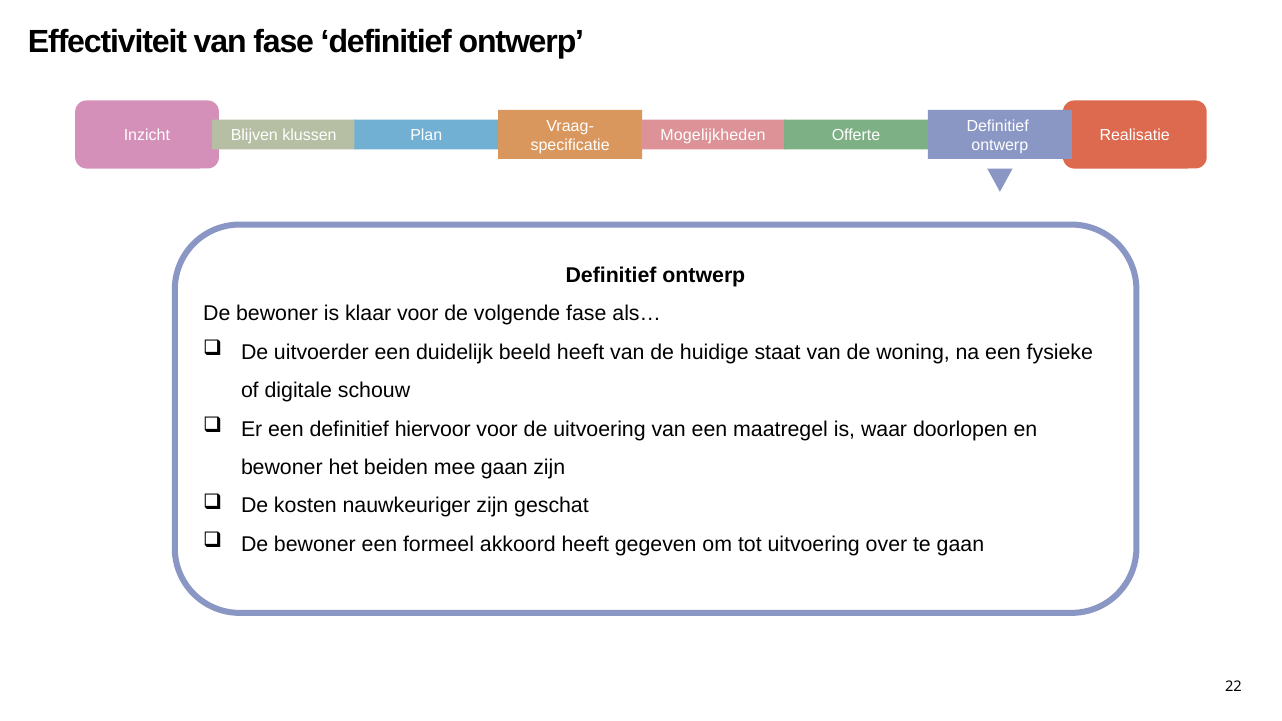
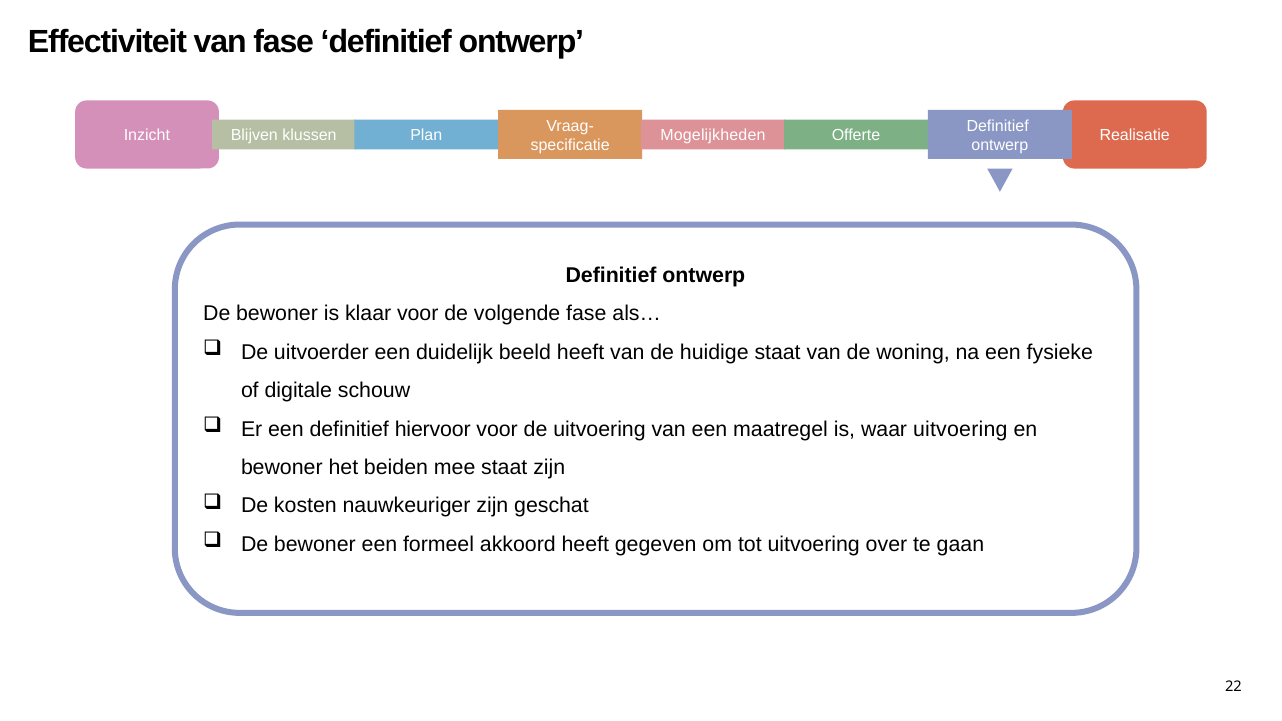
waar doorlopen: doorlopen -> uitvoering (960, 429)
mee gaan: gaan -> staat (504, 467)
